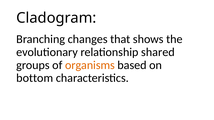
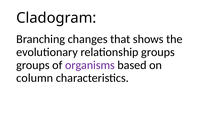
relationship shared: shared -> groups (158, 52)
organisms colour: orange -> purple (90, 65)
bottom: bottom -> column (35, 78)
